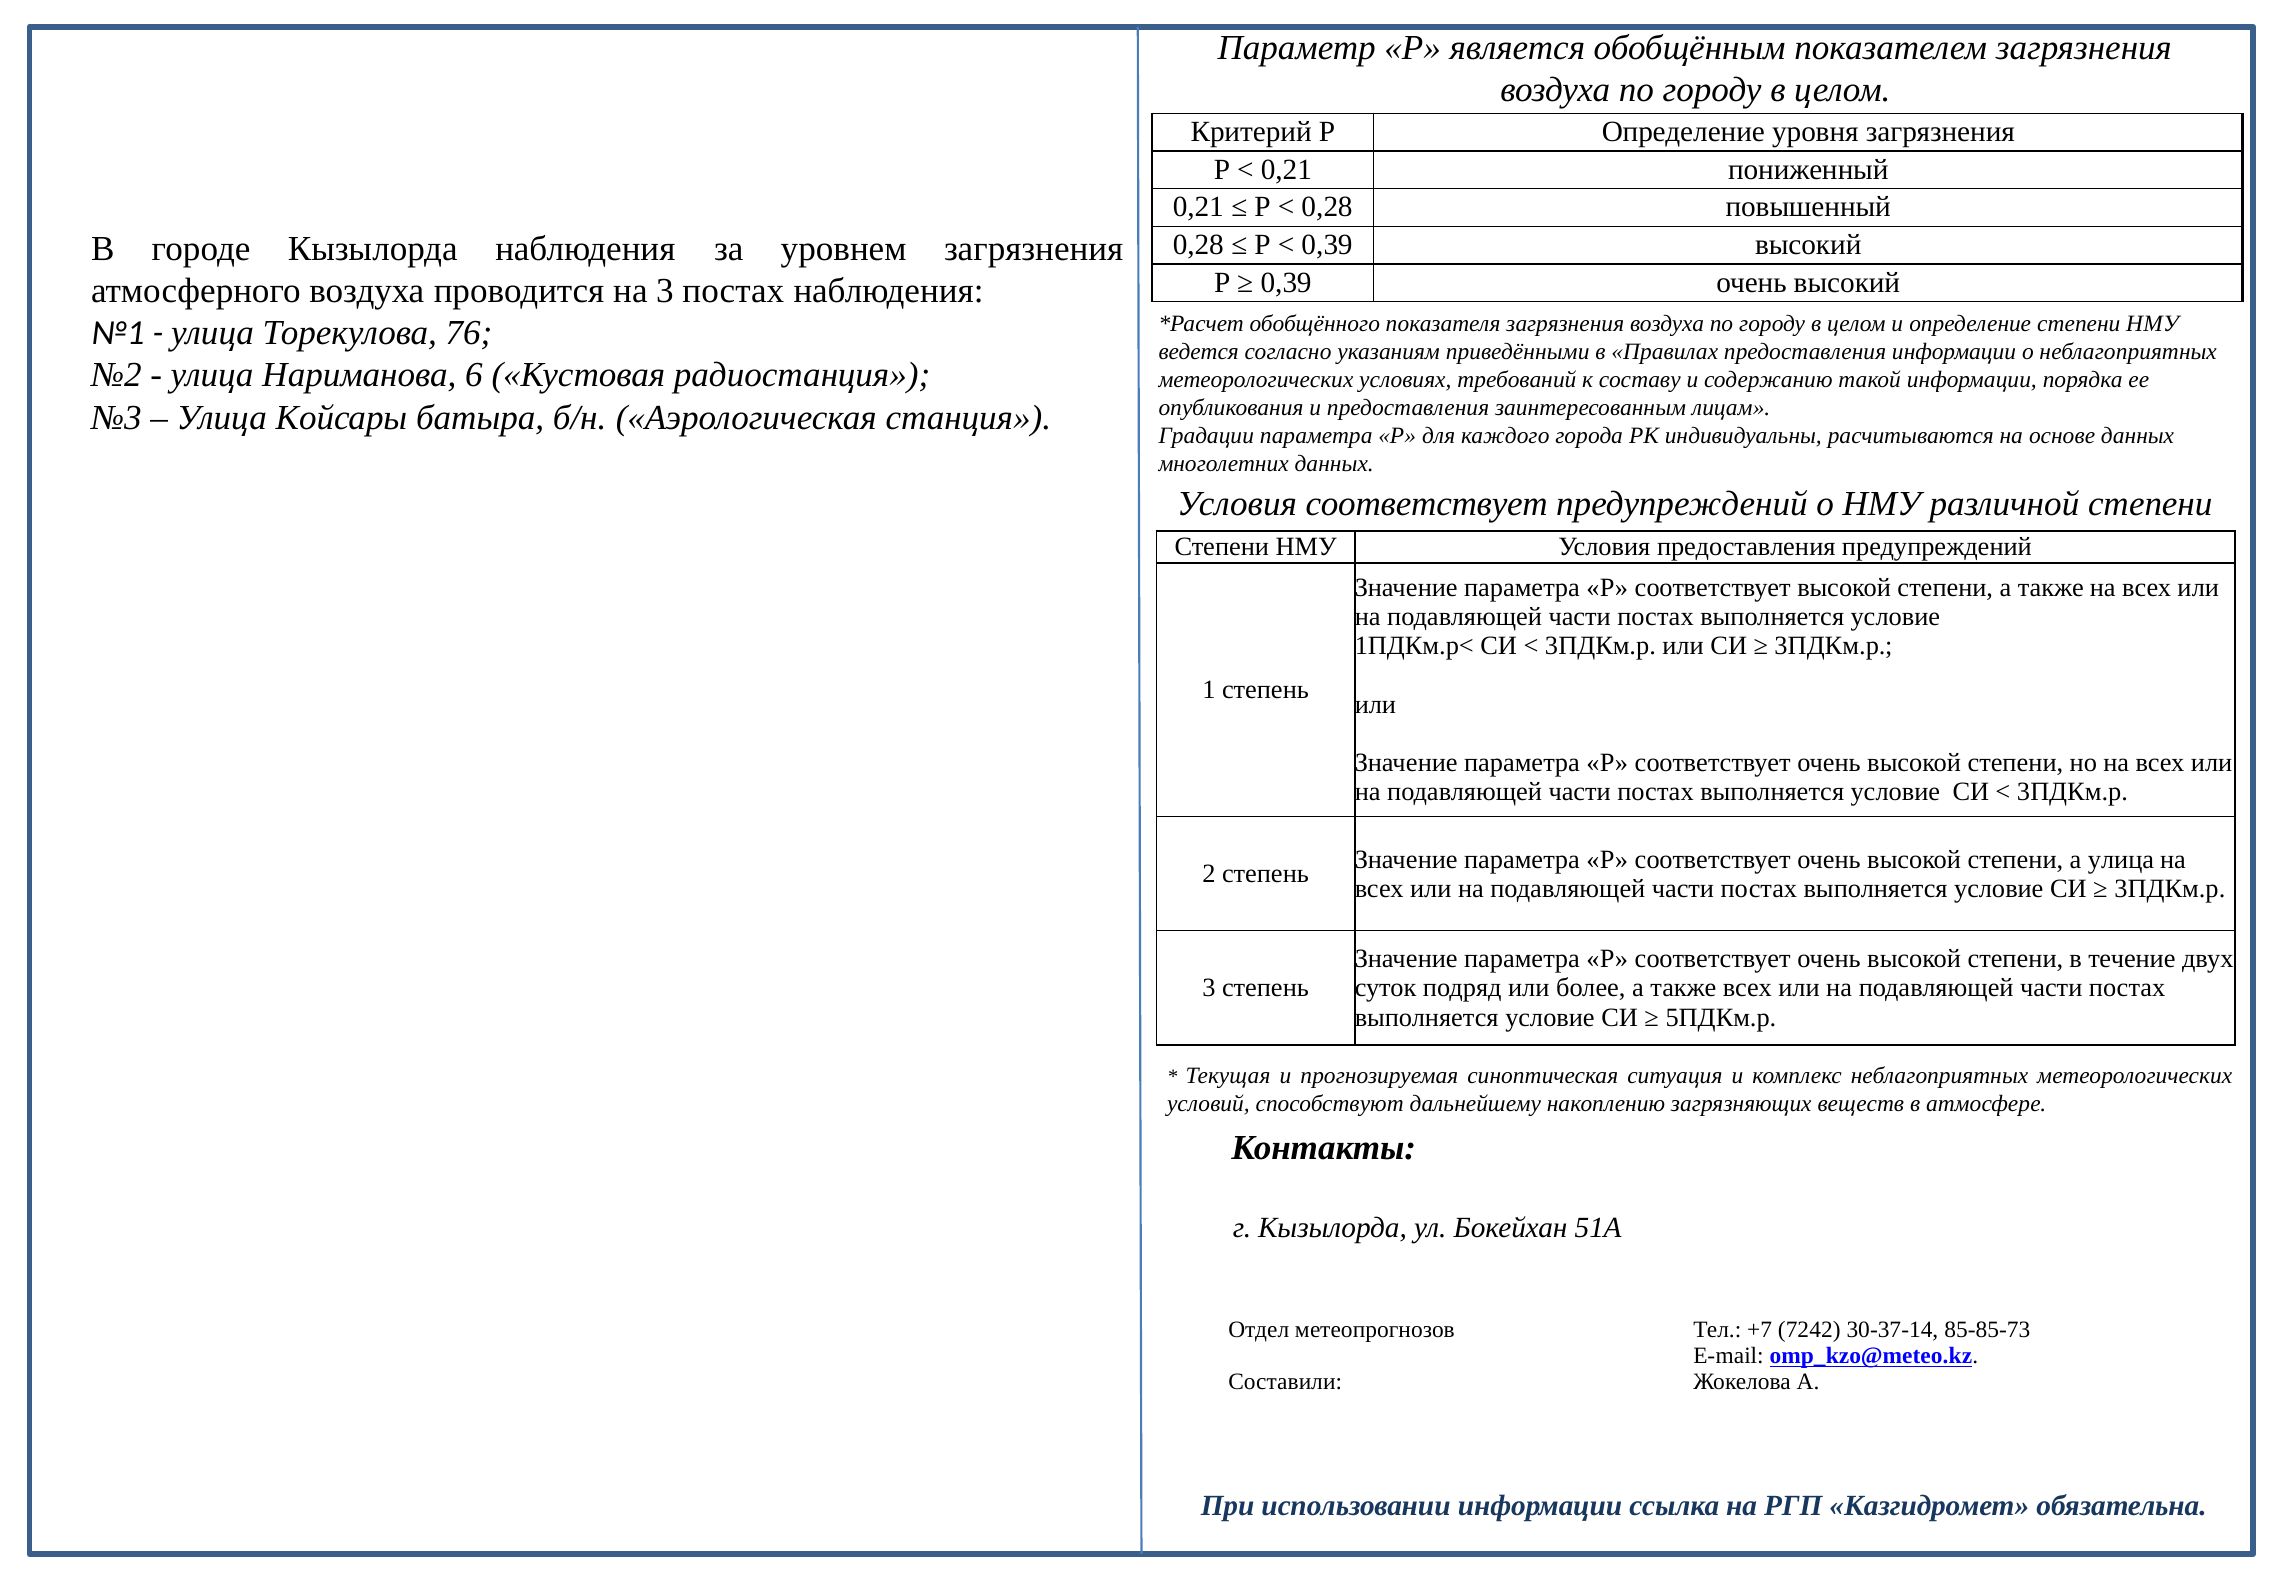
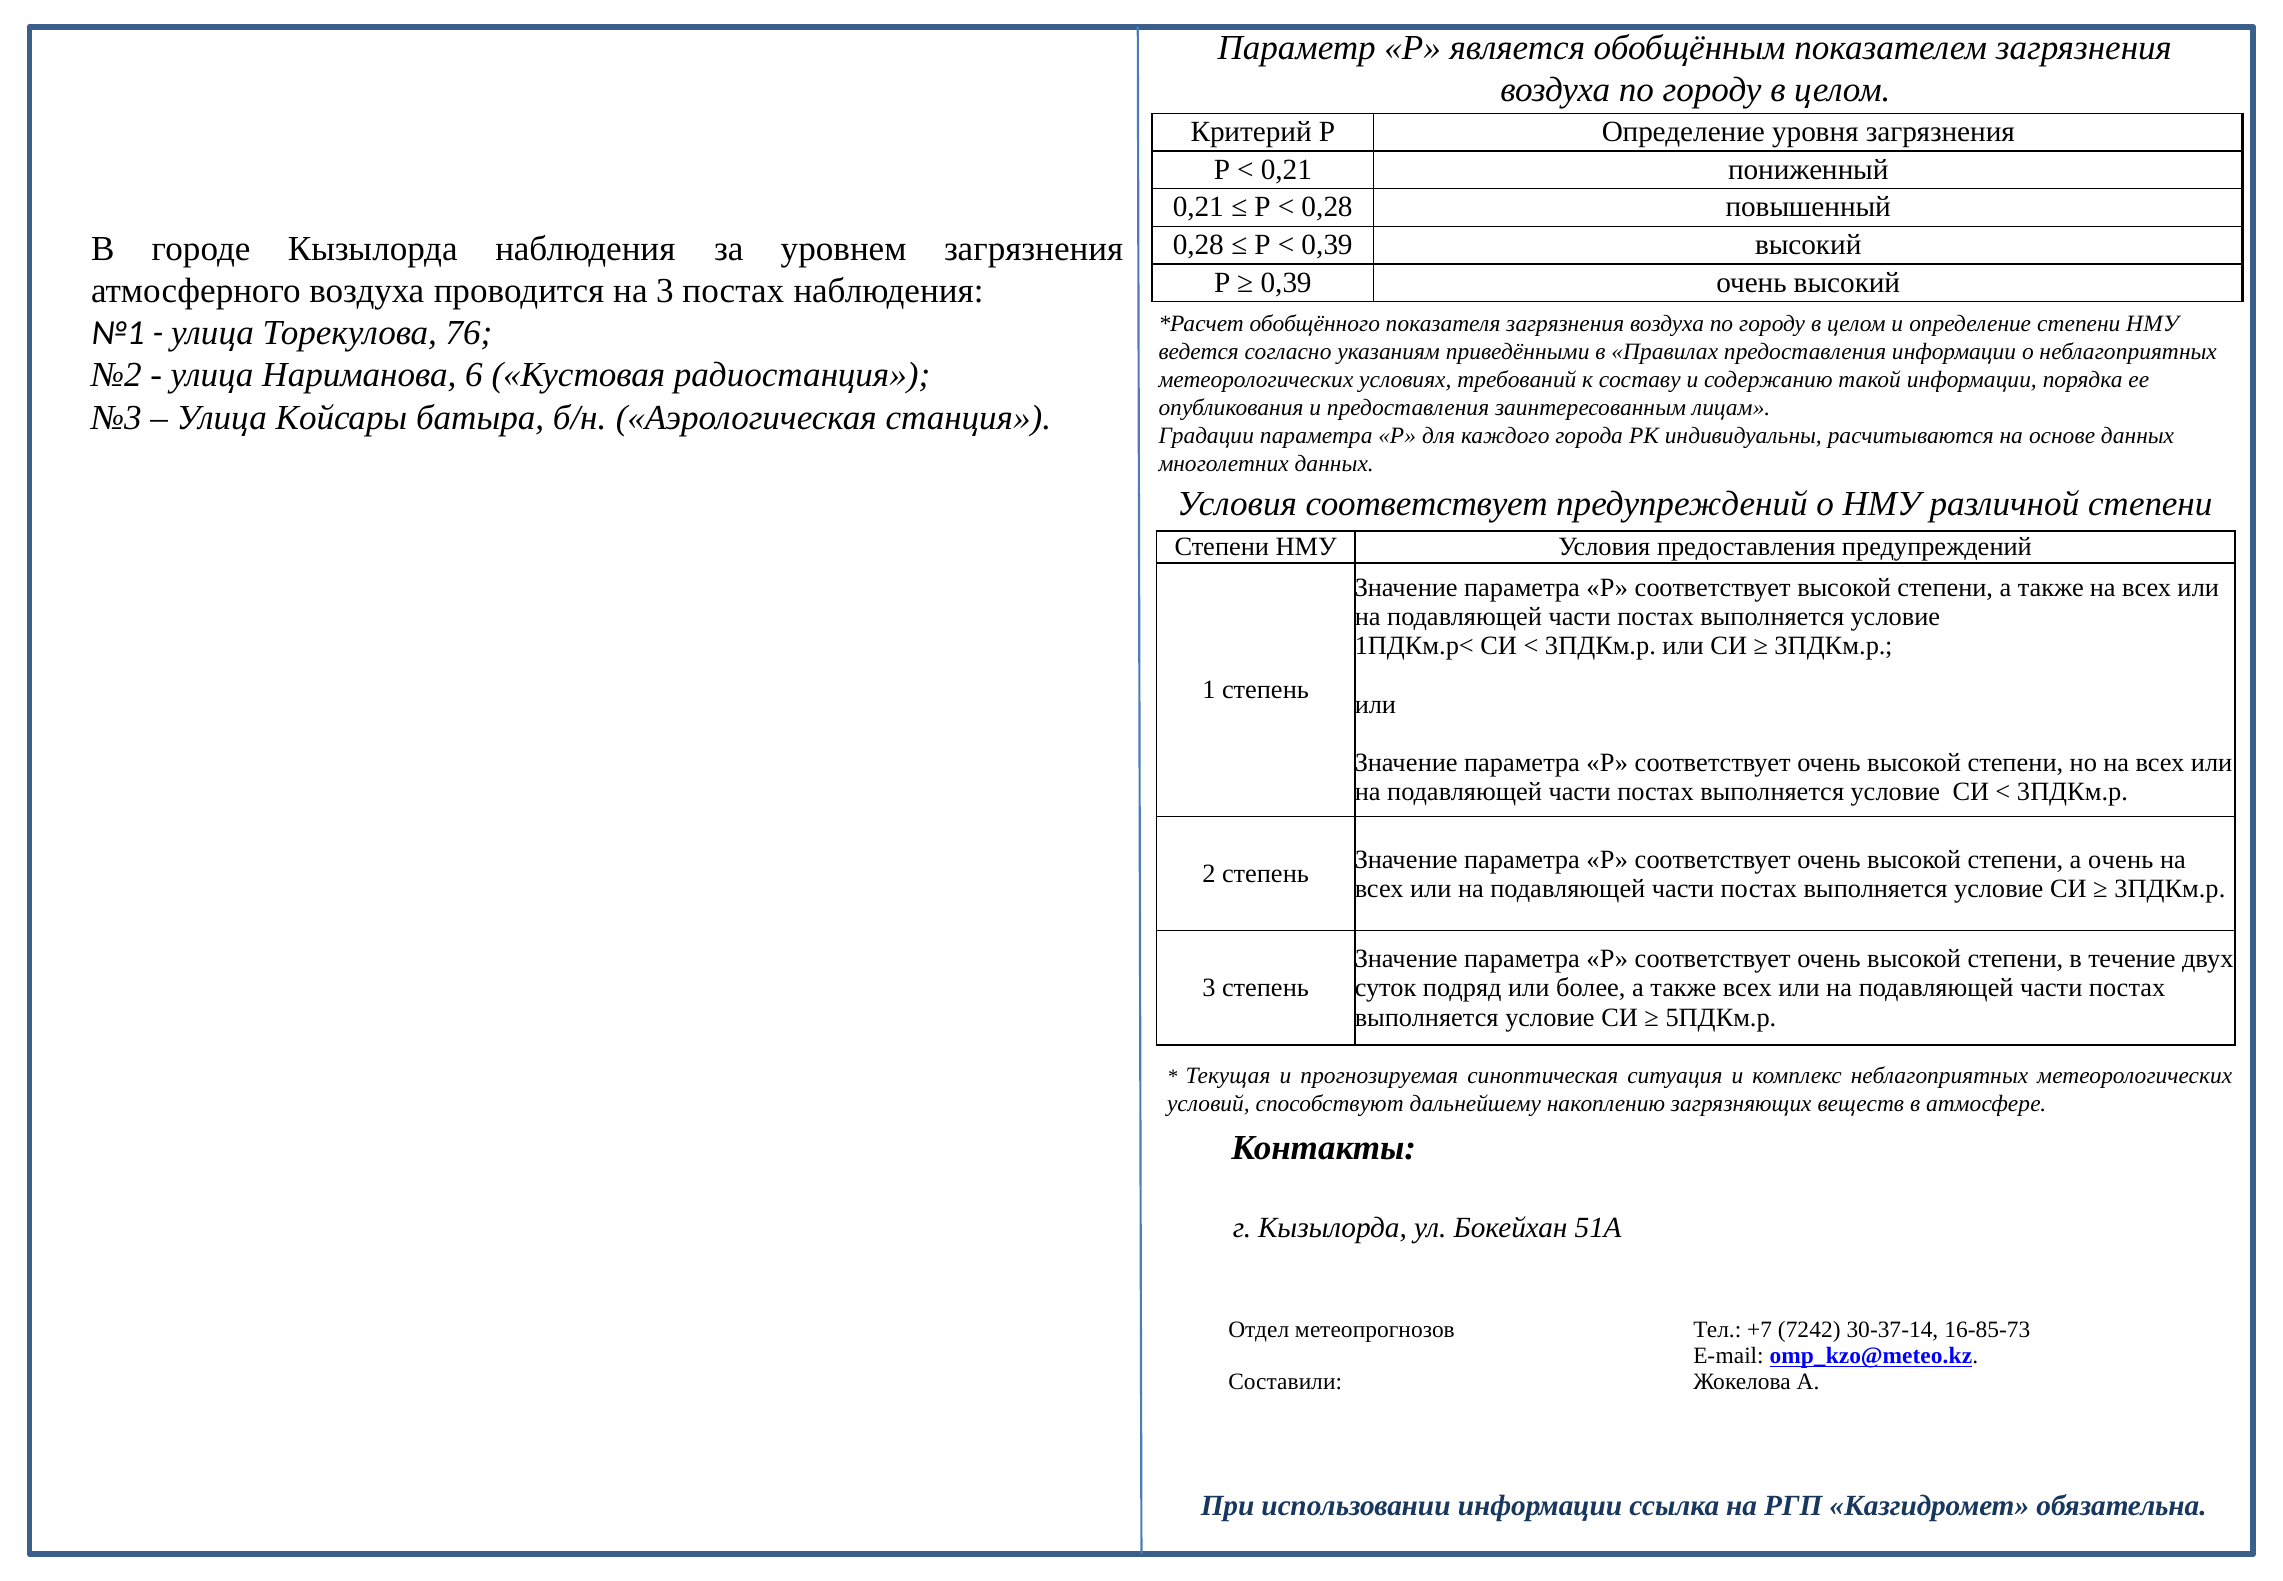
а улица: улица -> очень (2121, 859)
85-85-73: 85-85-73 -> 16-85-73 (1987, 1330)
